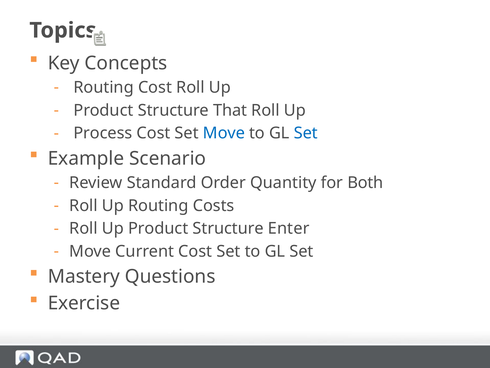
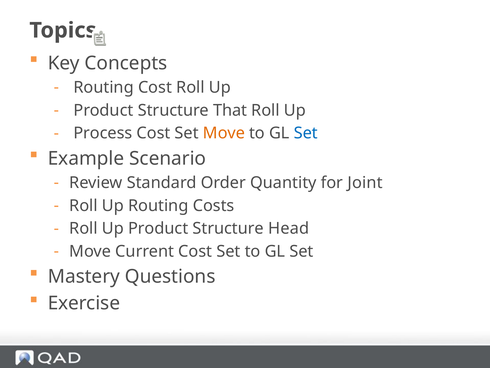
Move colour: blue -> orange (224, 133)
Both: Both -> Joint (365, 182)
Enter: Enter -> Head (289, 228)
